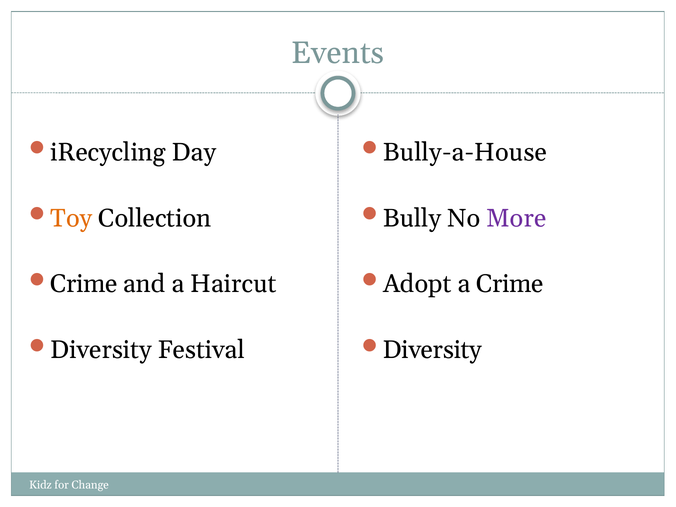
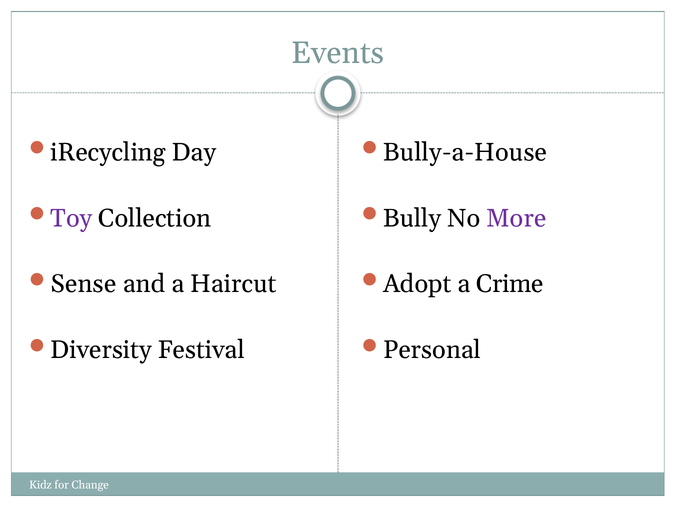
Toy colour: orange -> purple (71, 218)
Crime: Crime -> Sense (84, 284)
Diversity: Diversity -> Personal (432, 350)
